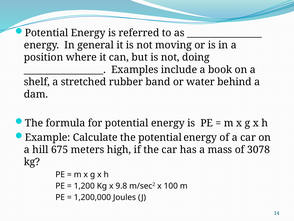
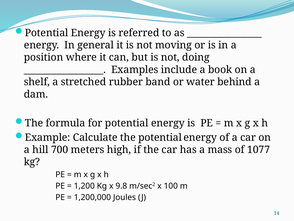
675: 675 -> 700 (60, 149)
3078: 3078 -> 1077 (259, 149)
